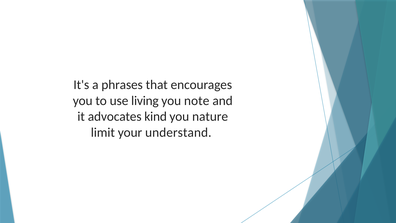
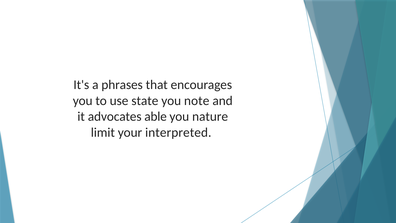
living: living -> state (145, 101)
kind: kind -> able (156, 116)
understand: understand -> interpreted (178, 132)
